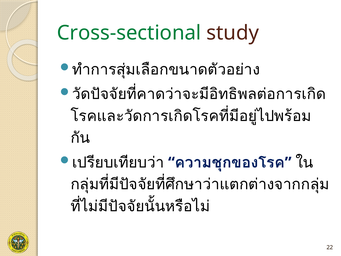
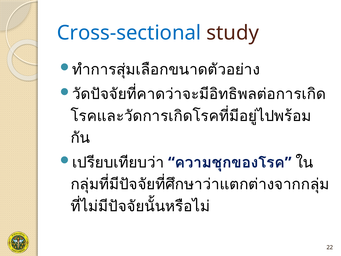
Cross-sectional colour: green -> blue (129, 33)
